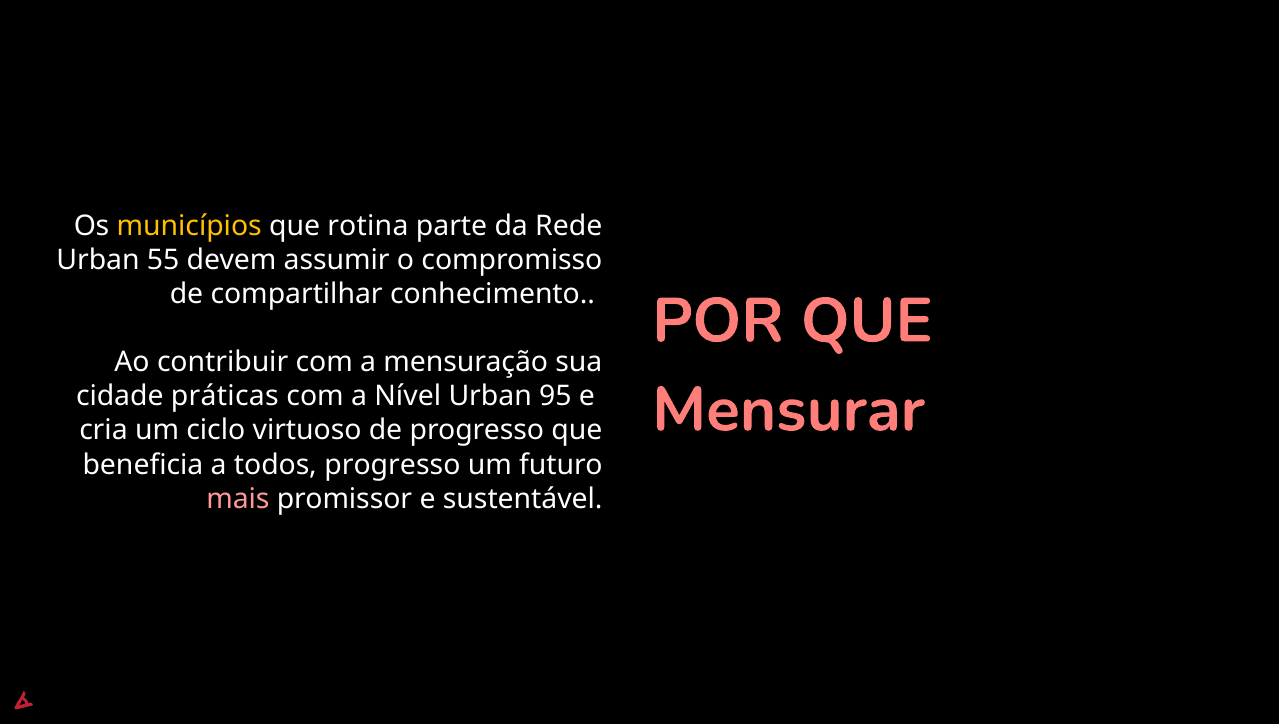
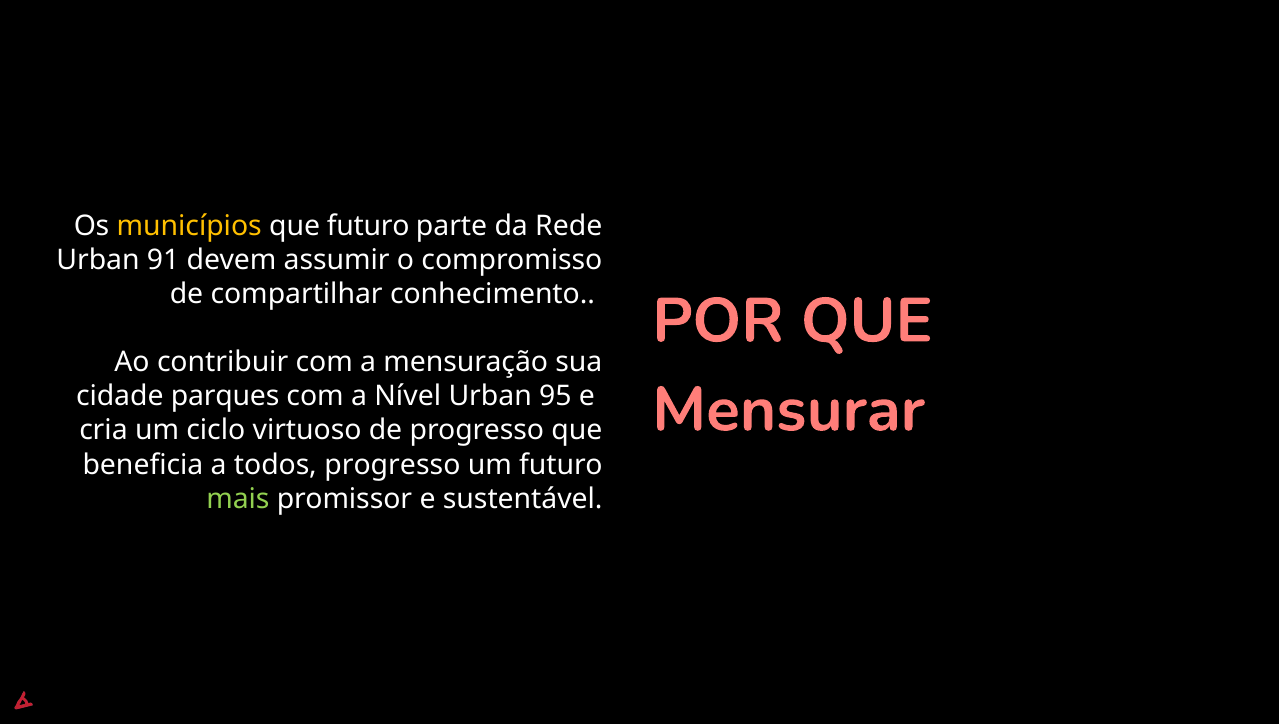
que rotina: rotina -> futuro (368, 226)
55: 55 -> 91 (163, 260)
práticas: práticas -> parques (225, 396)
mais colour: pink -> light green (238, 499)
